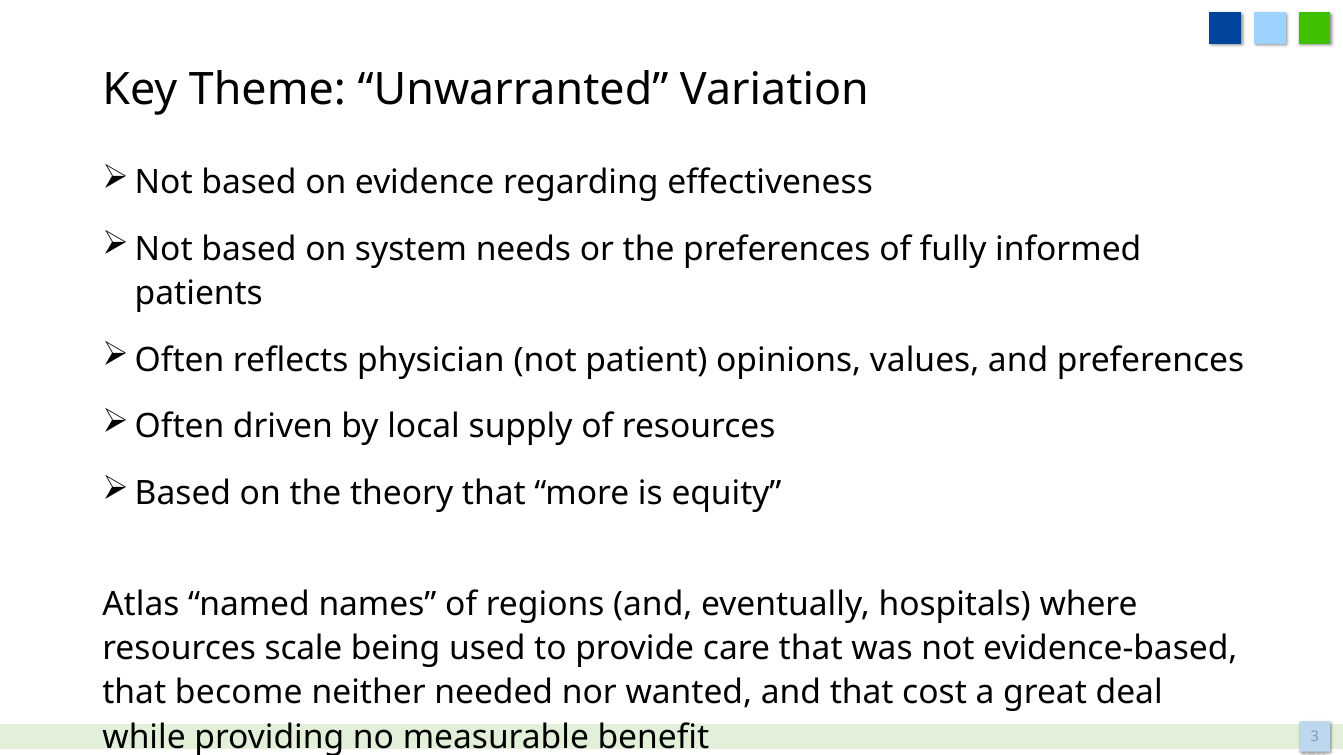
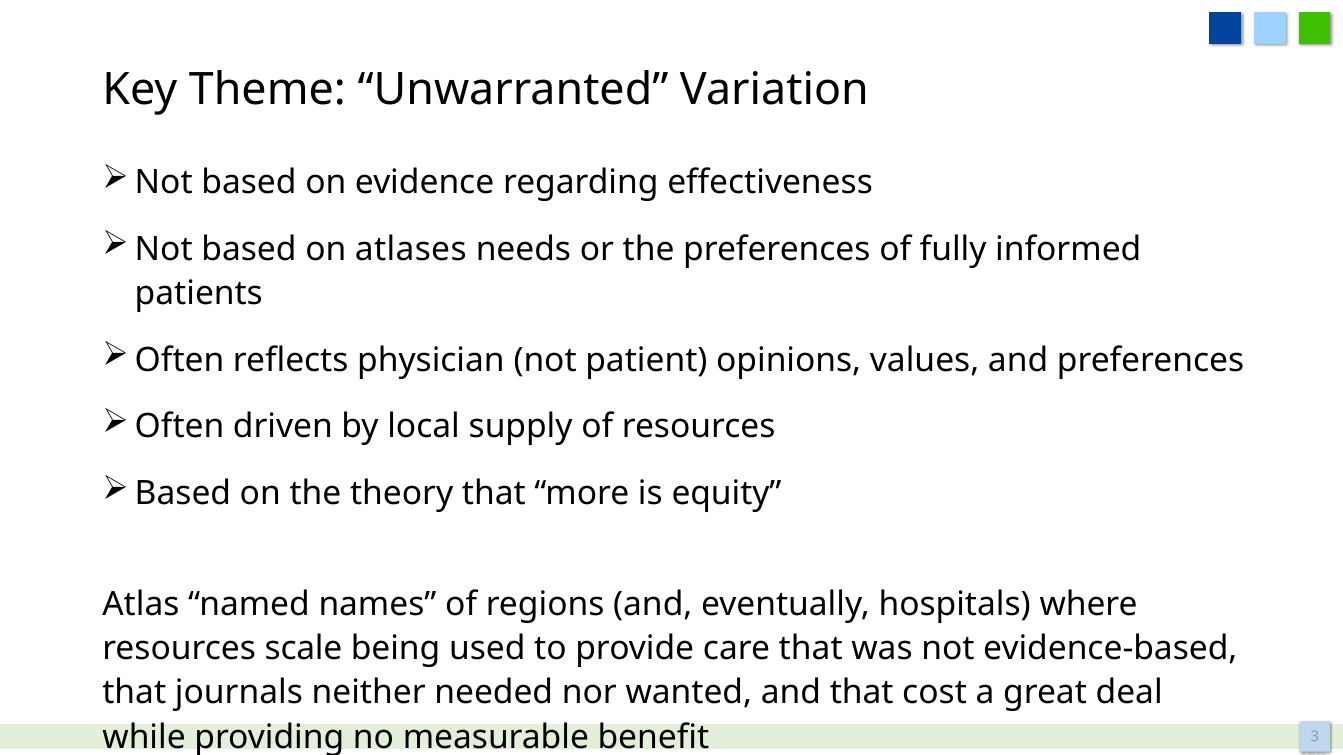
system: system -> atlases (411, 249)
become: become -> journals (239, 693)
